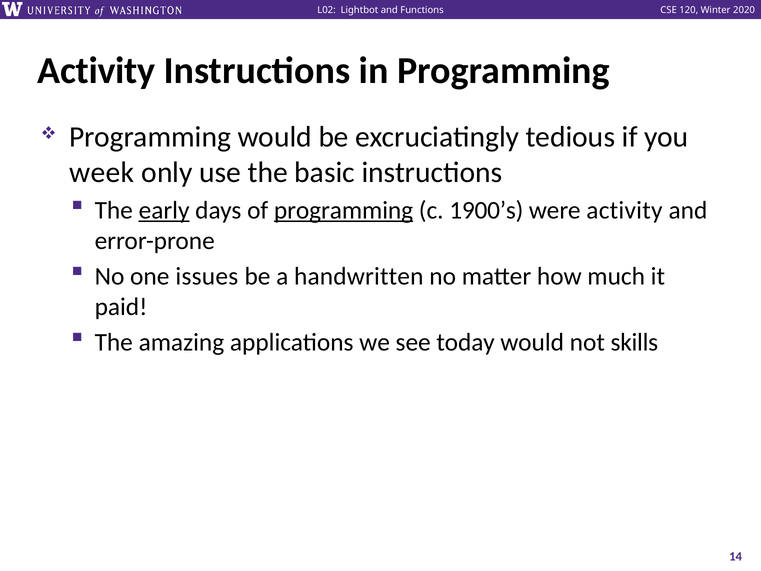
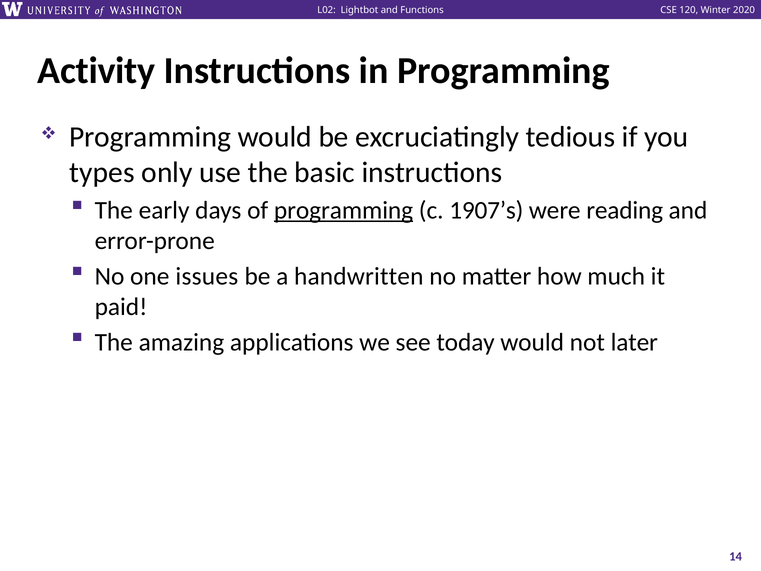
week: week -> types (102, 173)
early underline: present -> none (164, 210)
1900’s: 1900’s -> 1907’s (486, 210)
were activity: activity -> reading (625, 210)
skills: skills -> later (634, 342)
